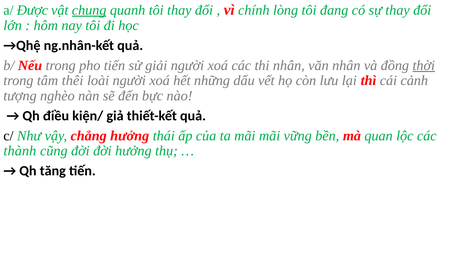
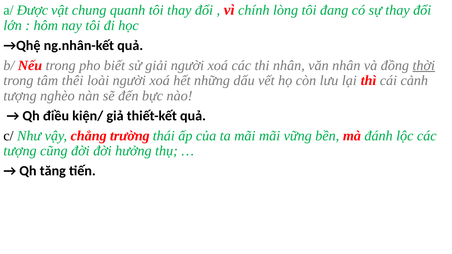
chung underline: present -> none (89, 10)
pho tiến: tiến -> biết (114, 65)
chẳng hưởng: hưởng -> trường (130, 136)
quan: quan -> đánh (379, 136)
thành: thành -> tượng (20, 151)
